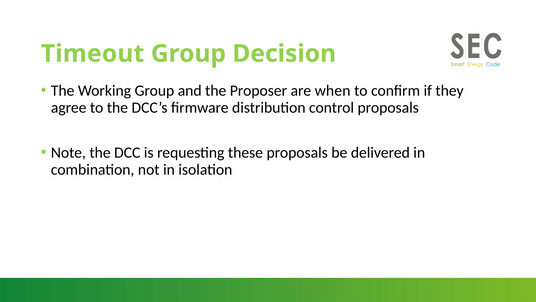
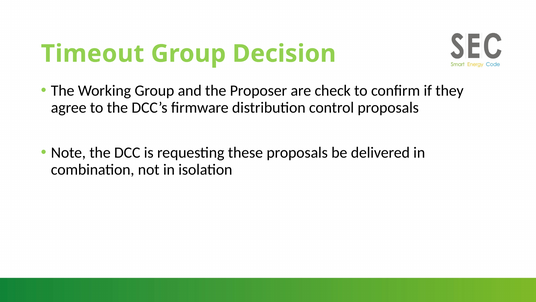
when: when -> check (333, 91)
